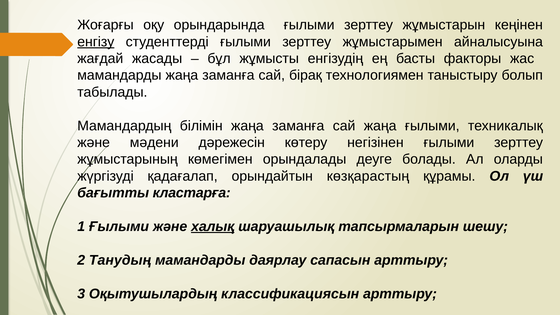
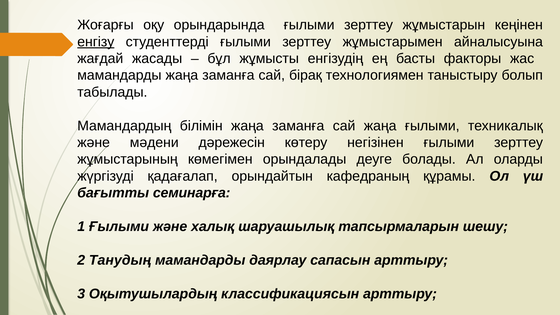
көзқарастың: көзқарастың -> кафедраның (368, 176)
кластарға: кластарға -> семинарға (192, 193)
халық underline: present -> none (213, 227)
